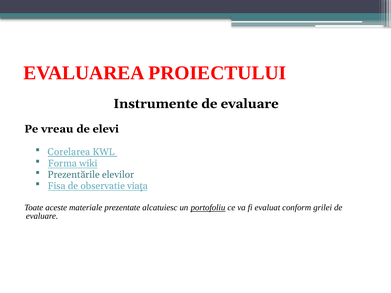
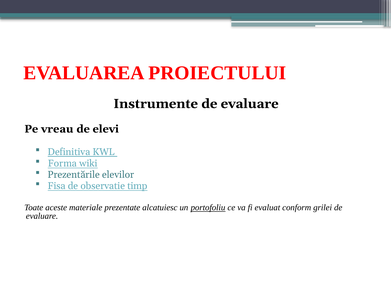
Corelarea: Corelarea -> Definitiva (69, 152)
viaţa: viaţa -> timp (137, 186)
